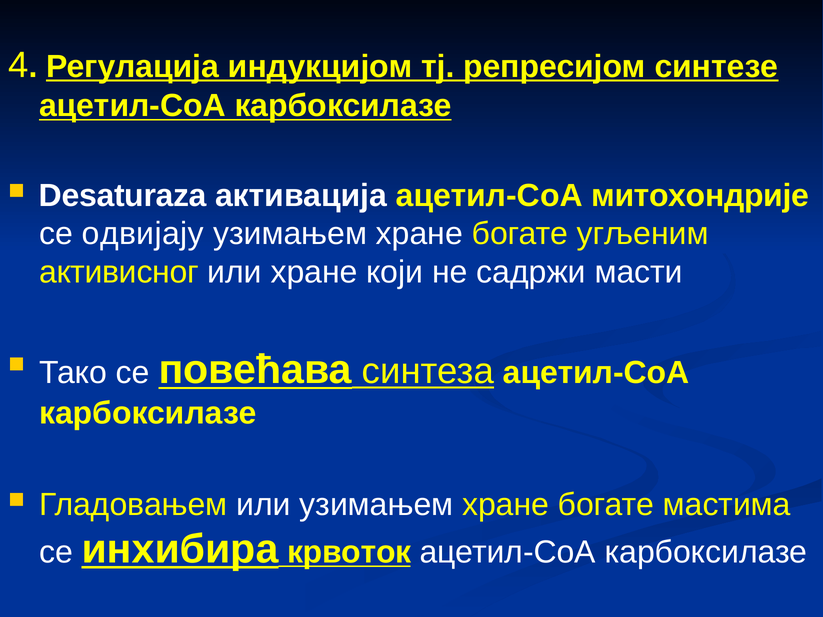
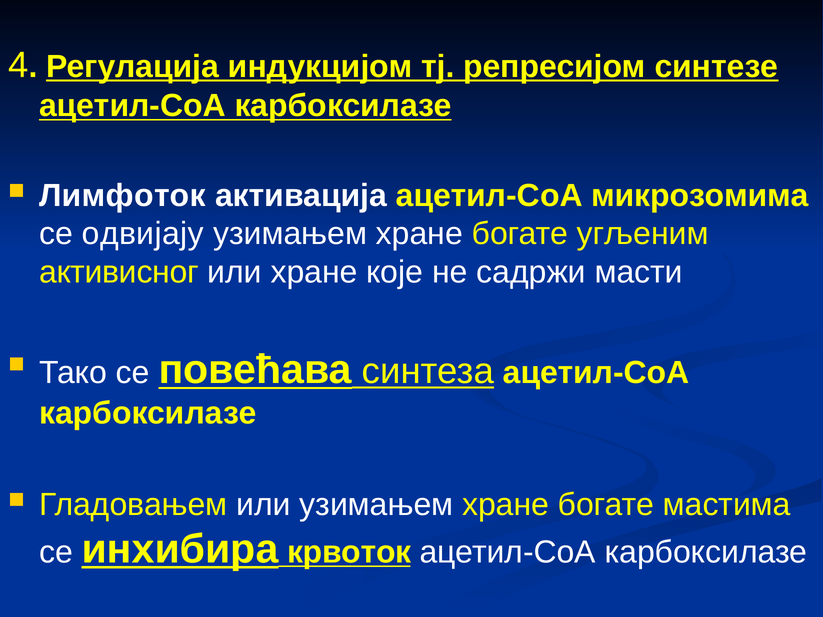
Desaturaza: Desaturaza -> Лимфоток (122, 196)
митохондрије: митохондрије -> микрозомима (700, 196)
који: који -> које (395, 272)
